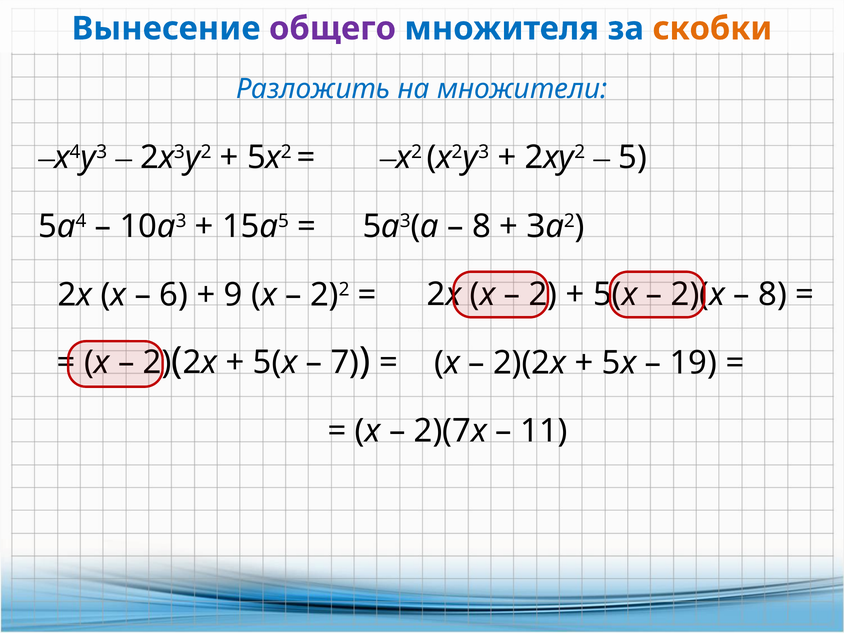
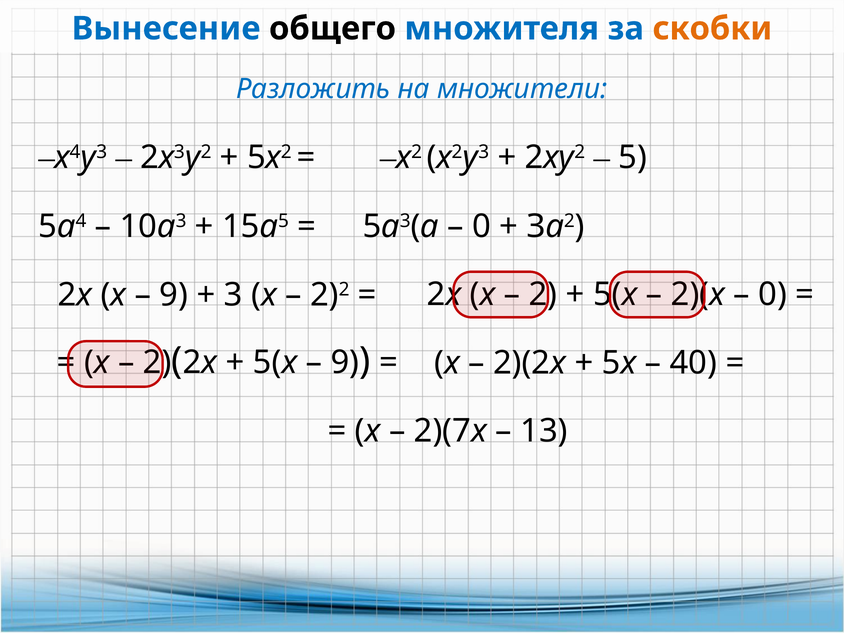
общего colour: purple -> black (332, 29)
8: 8 -> 0 (481, 226)
6: 6 -> 9 (174, 295)
9: 9 -> 3 (233, 295)
8: 8 -> 0 (773, 295)
7: 7 -> 9 (345, 363)
19: 19 -> 40 (693, 363)
11: 11 -> 13 (544, 431)
